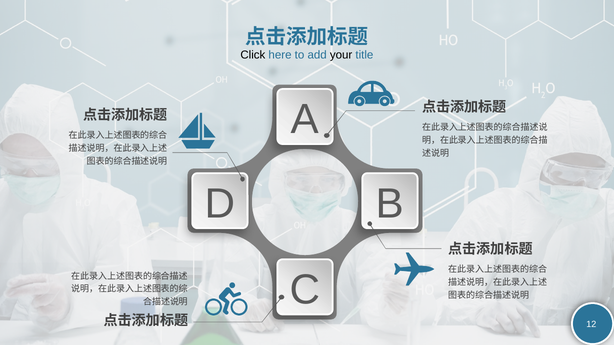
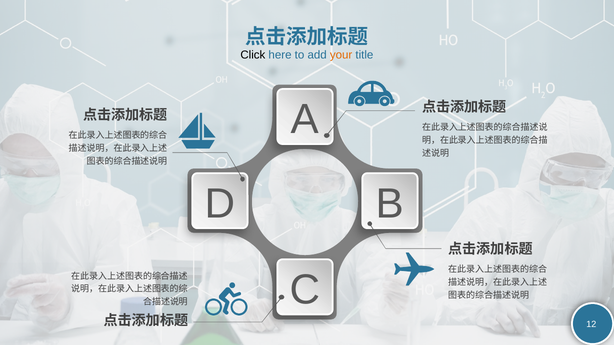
your colour: black -> orange (341, 55)
